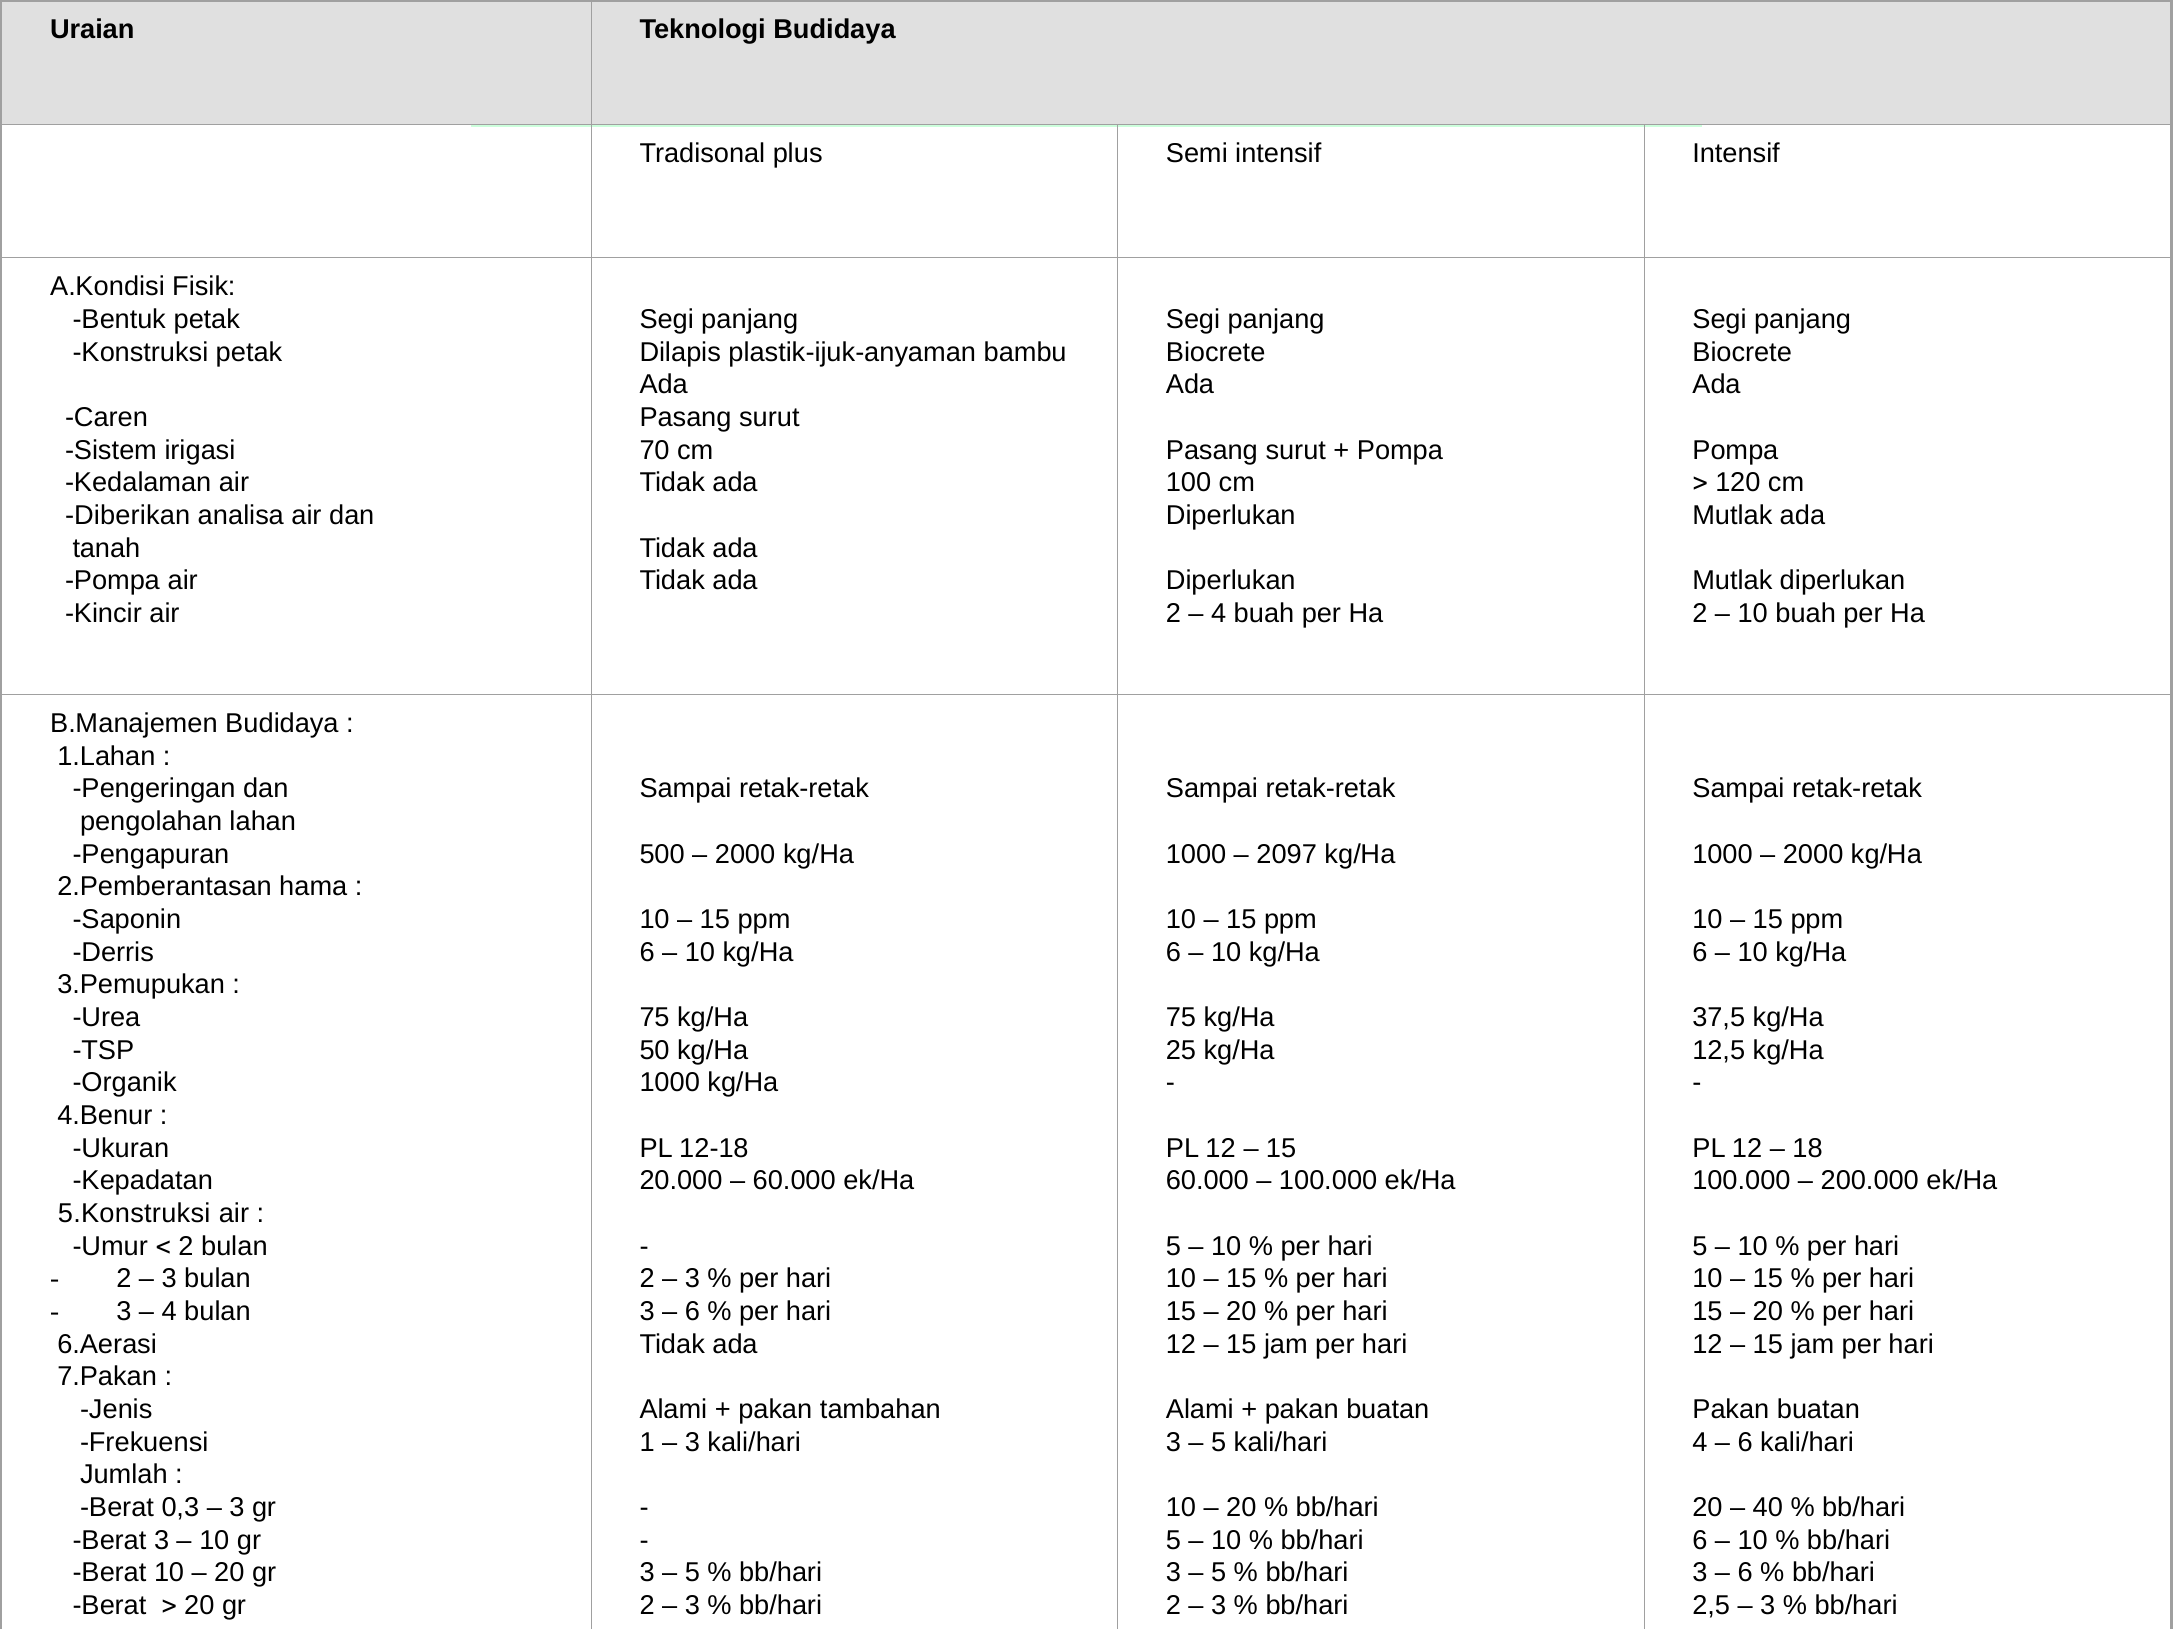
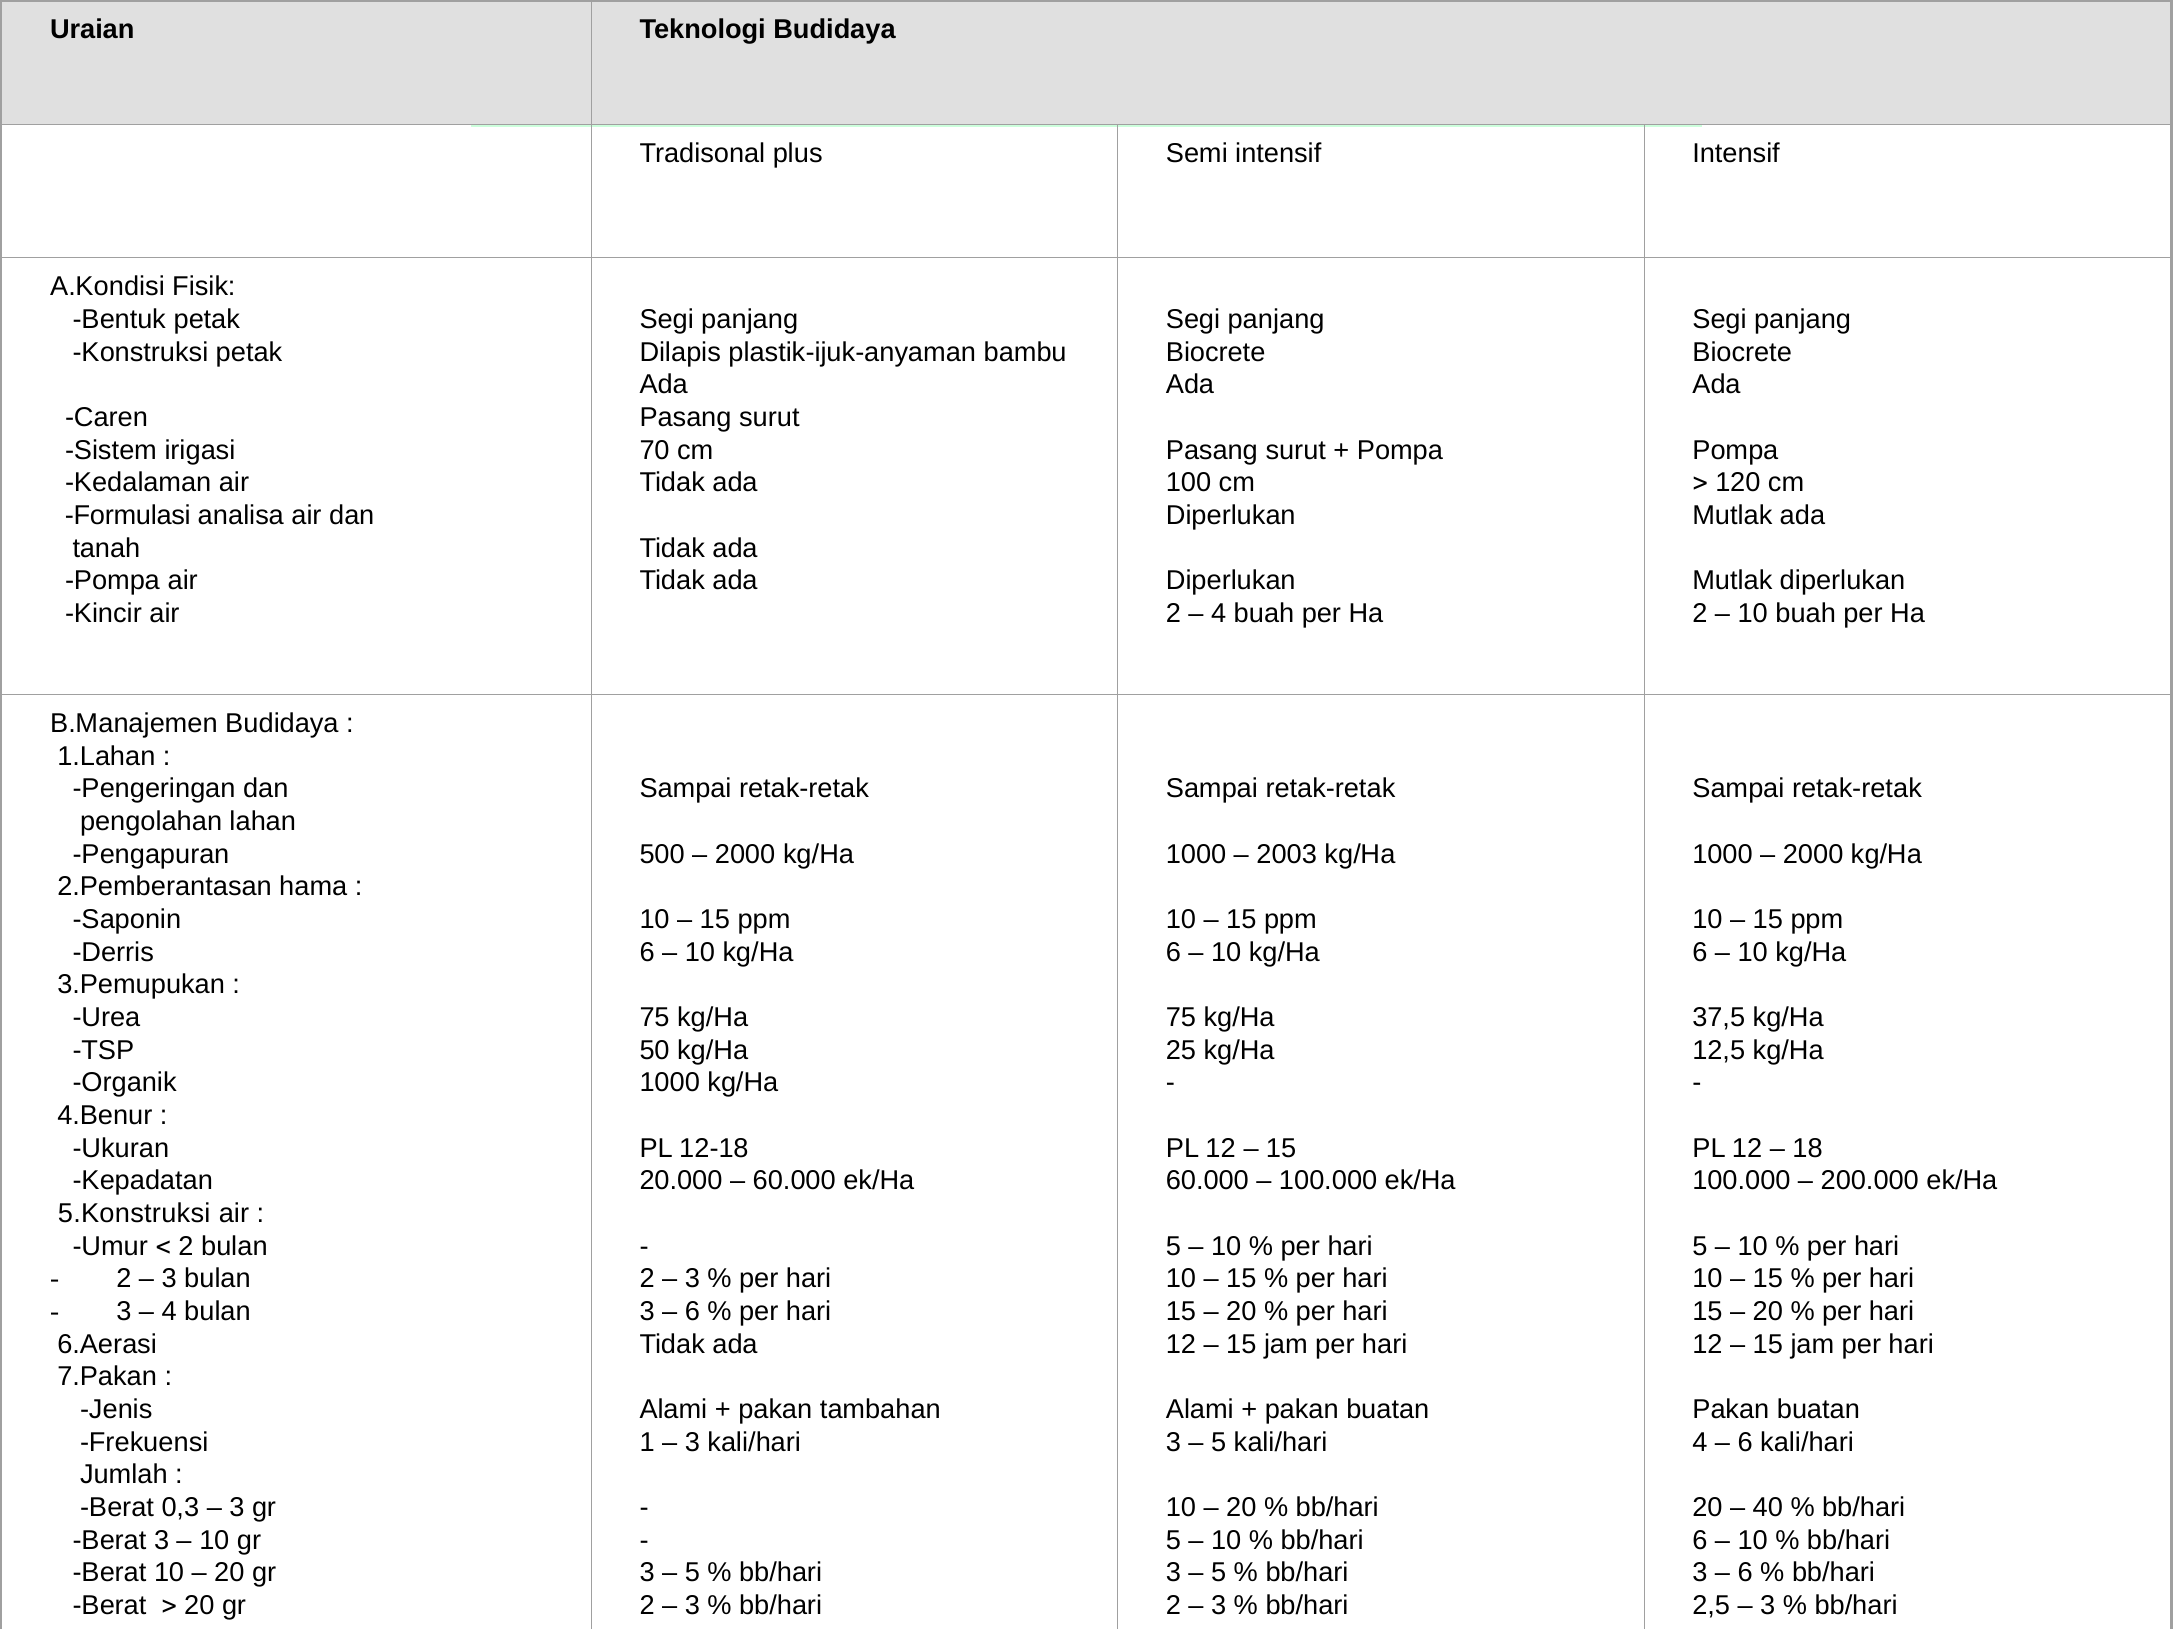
Diberikan: Diberikan -> Formulasi (128, 516)
2097: 2097 -> 2003 (1287, 855)
